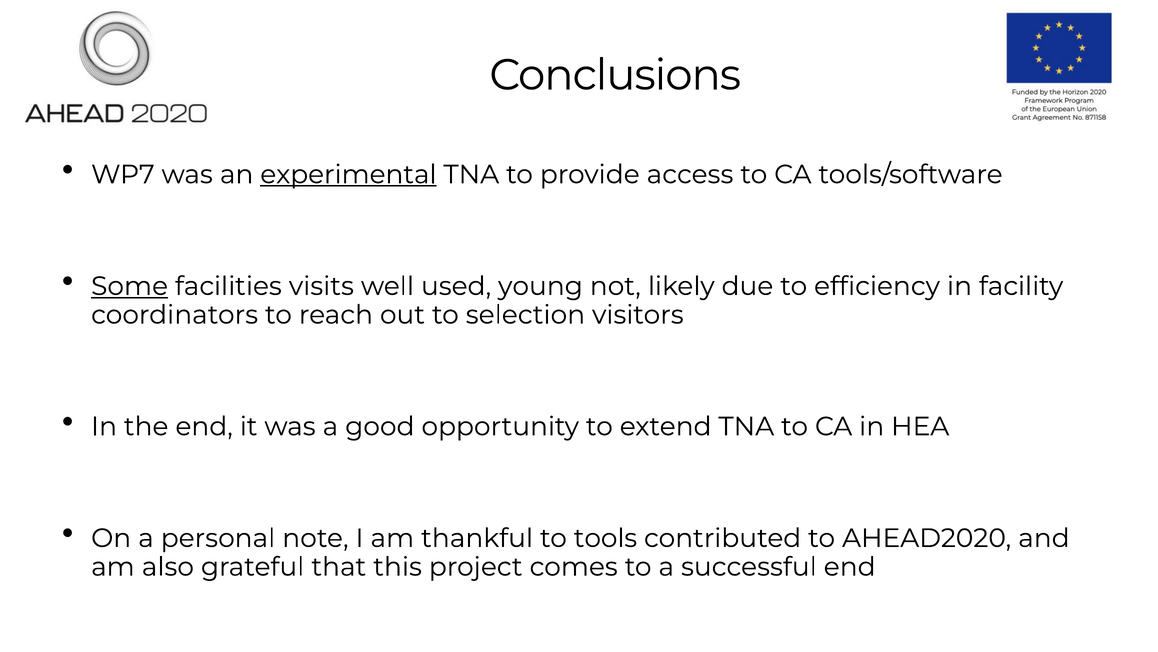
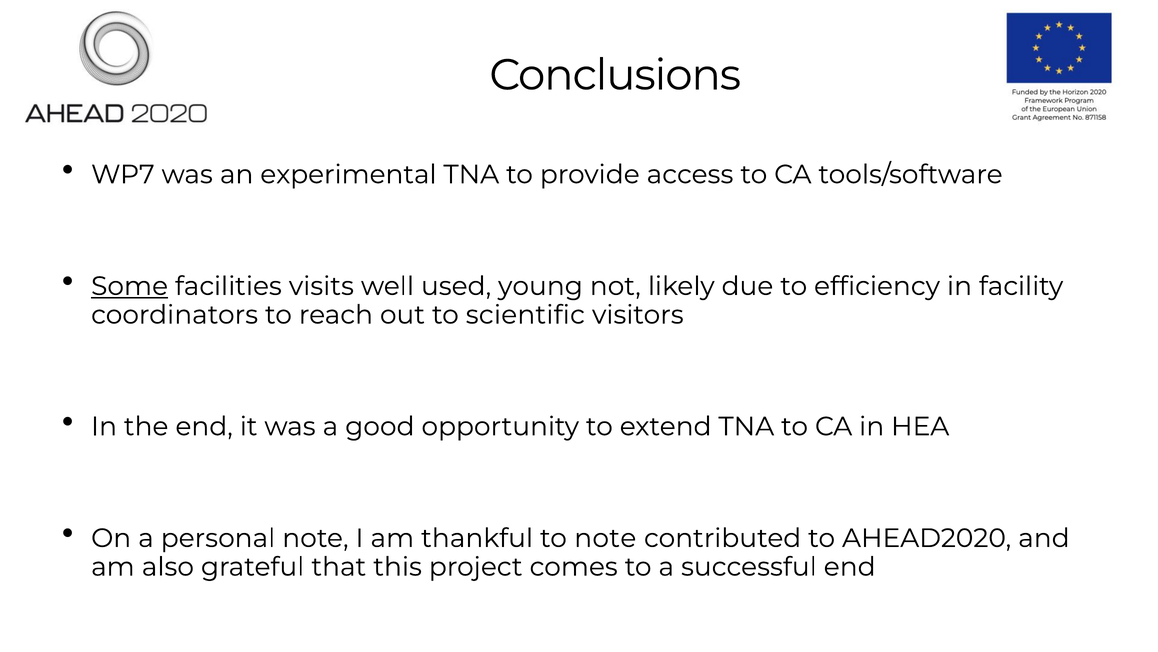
experimental underline: present -> none (348, 174)
selection: selection -> scientific (525, 315)
to tools: tools -> note (605, 538)
